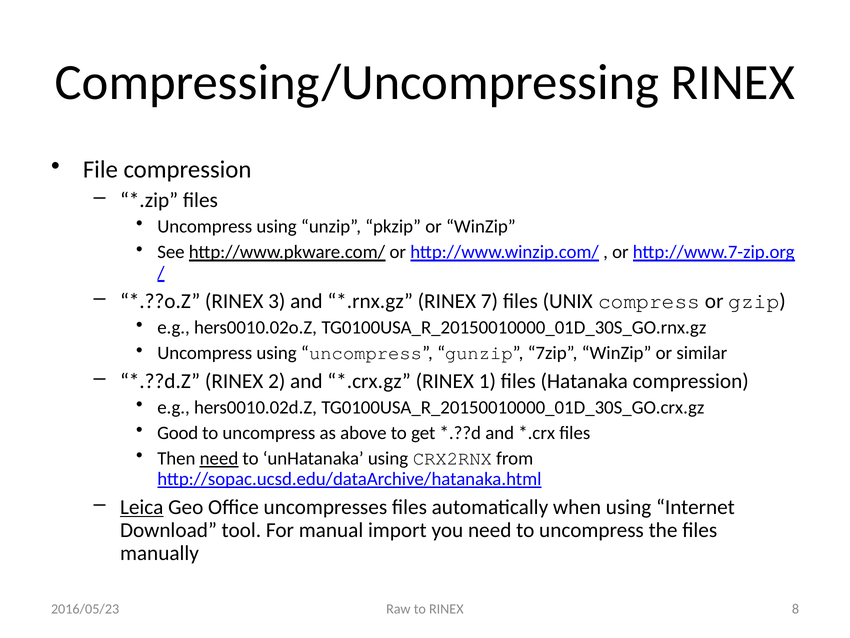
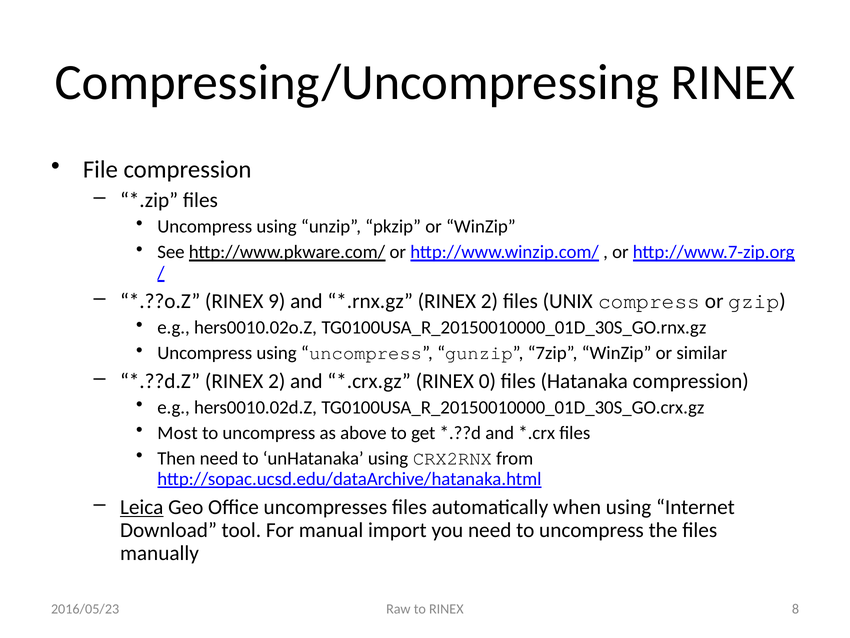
3: 3 -> 9 (277, 301)
7: 7 -> 2 (489, 301)
1: 1 -> 0 (487, 381)
Good: Good -> Most (178, 433)
need underline: present -> none (219, 458)
